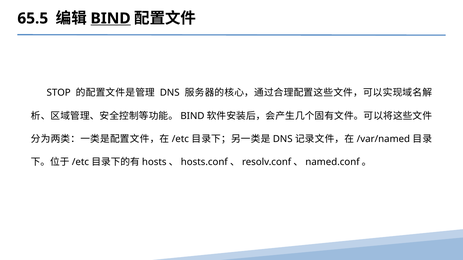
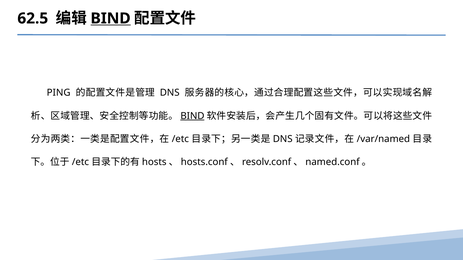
65.5: 65.5 -> 62.5 (33, 18)
STOP: STOP -> PING (59, 93)
BIND underline: none -> present (192, 116)
